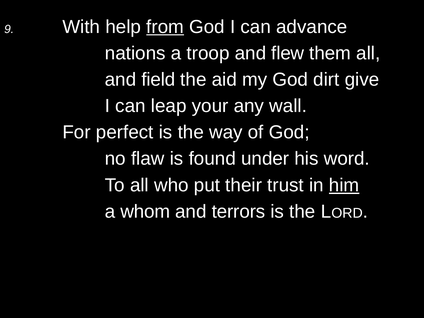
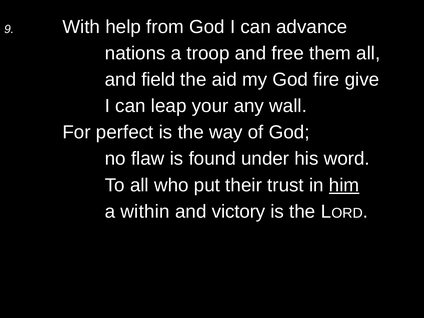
from underline: present -> none (165, 27)
flew: flew -> free (288, 53)
dirt: dirt -> fire (326, 80)
whom: whom -> within (145, 212)
terrors: terrors -> victory (239, 212)
